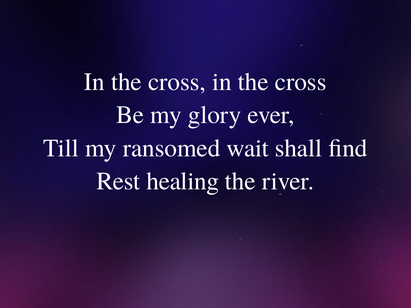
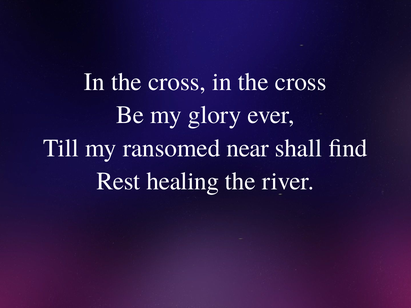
wait: wait -> near (248, 148)
